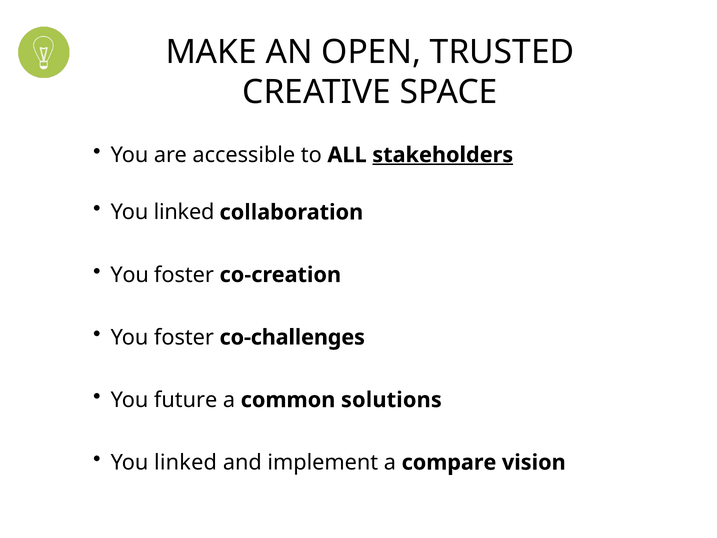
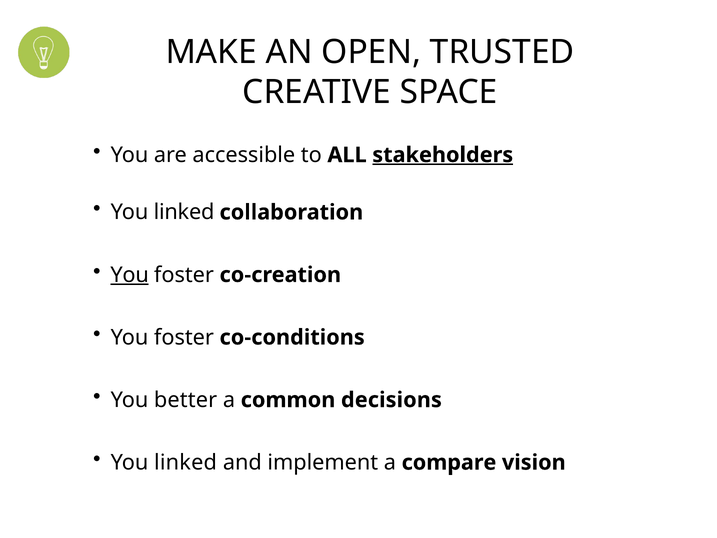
You underline: none -> present (130, 275)
co-challenges: co-challenges -> co-conditions (292, 337)
future: future -> better (186, 400)
solutions: solutions -> decisions (391, 400)
